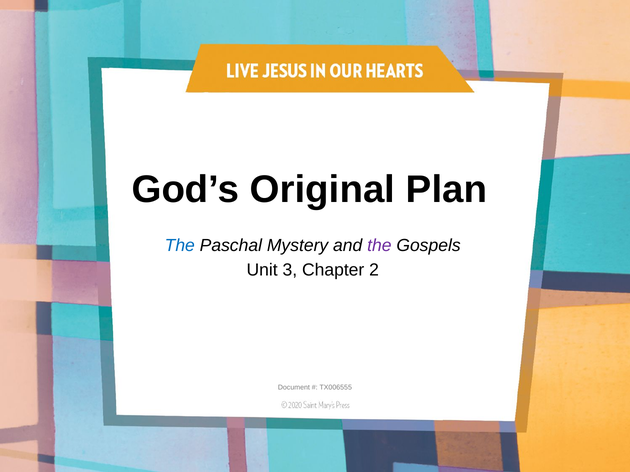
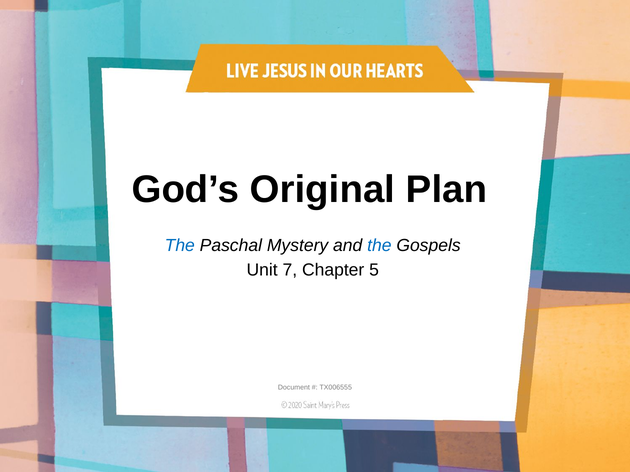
the colour: purple -> blue (379, 246)
3: 3 -> 7 (290, 270)
2: 2 -> 5 (374, 270)
